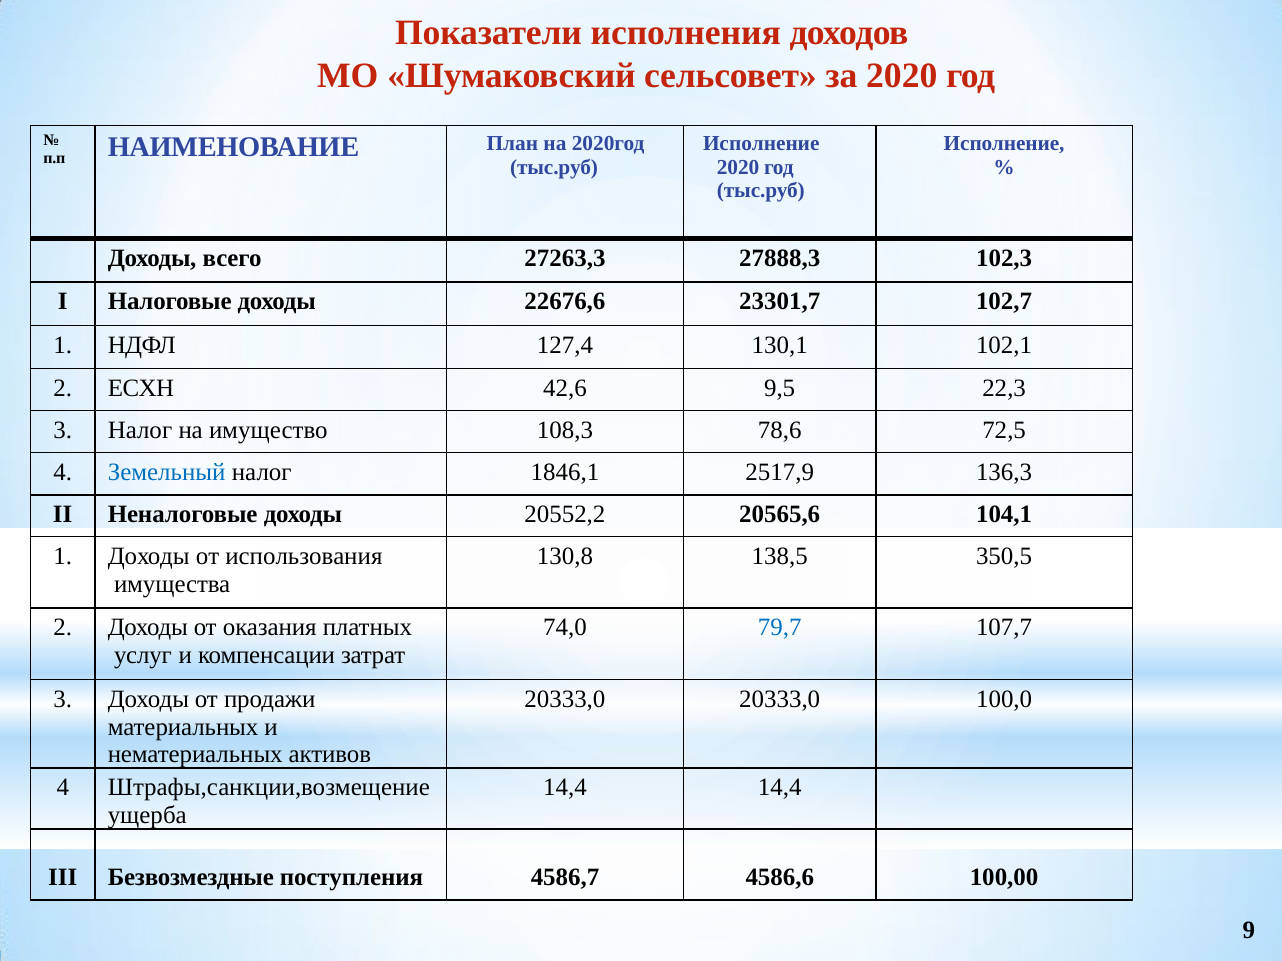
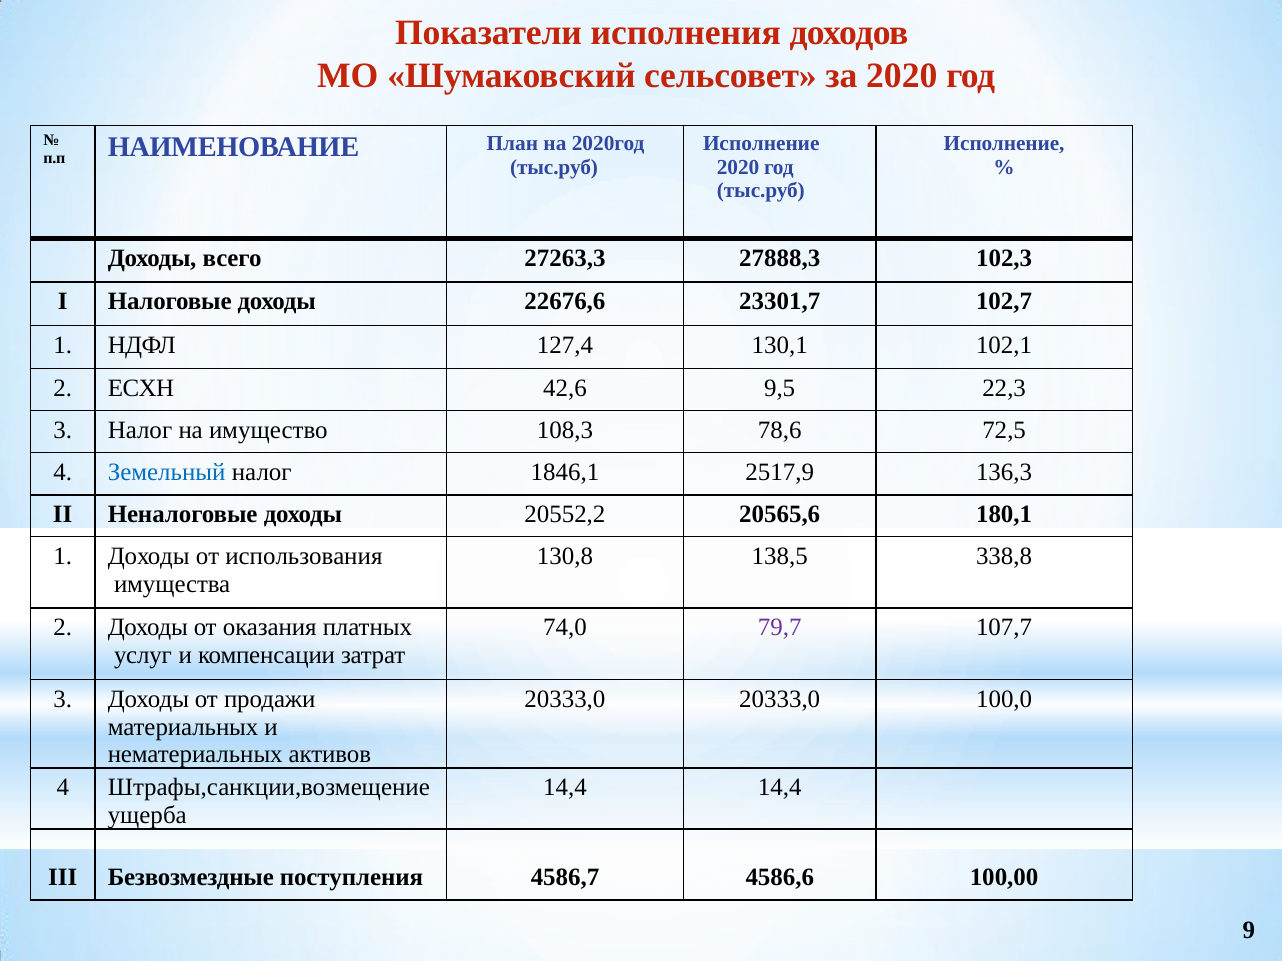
104,1: 104,1 -> 180,1 (1004, 515)
350,5: 350,5 -> 338,8 (1004, 557)
79,7 colour: blue -> purple (780, 628)
